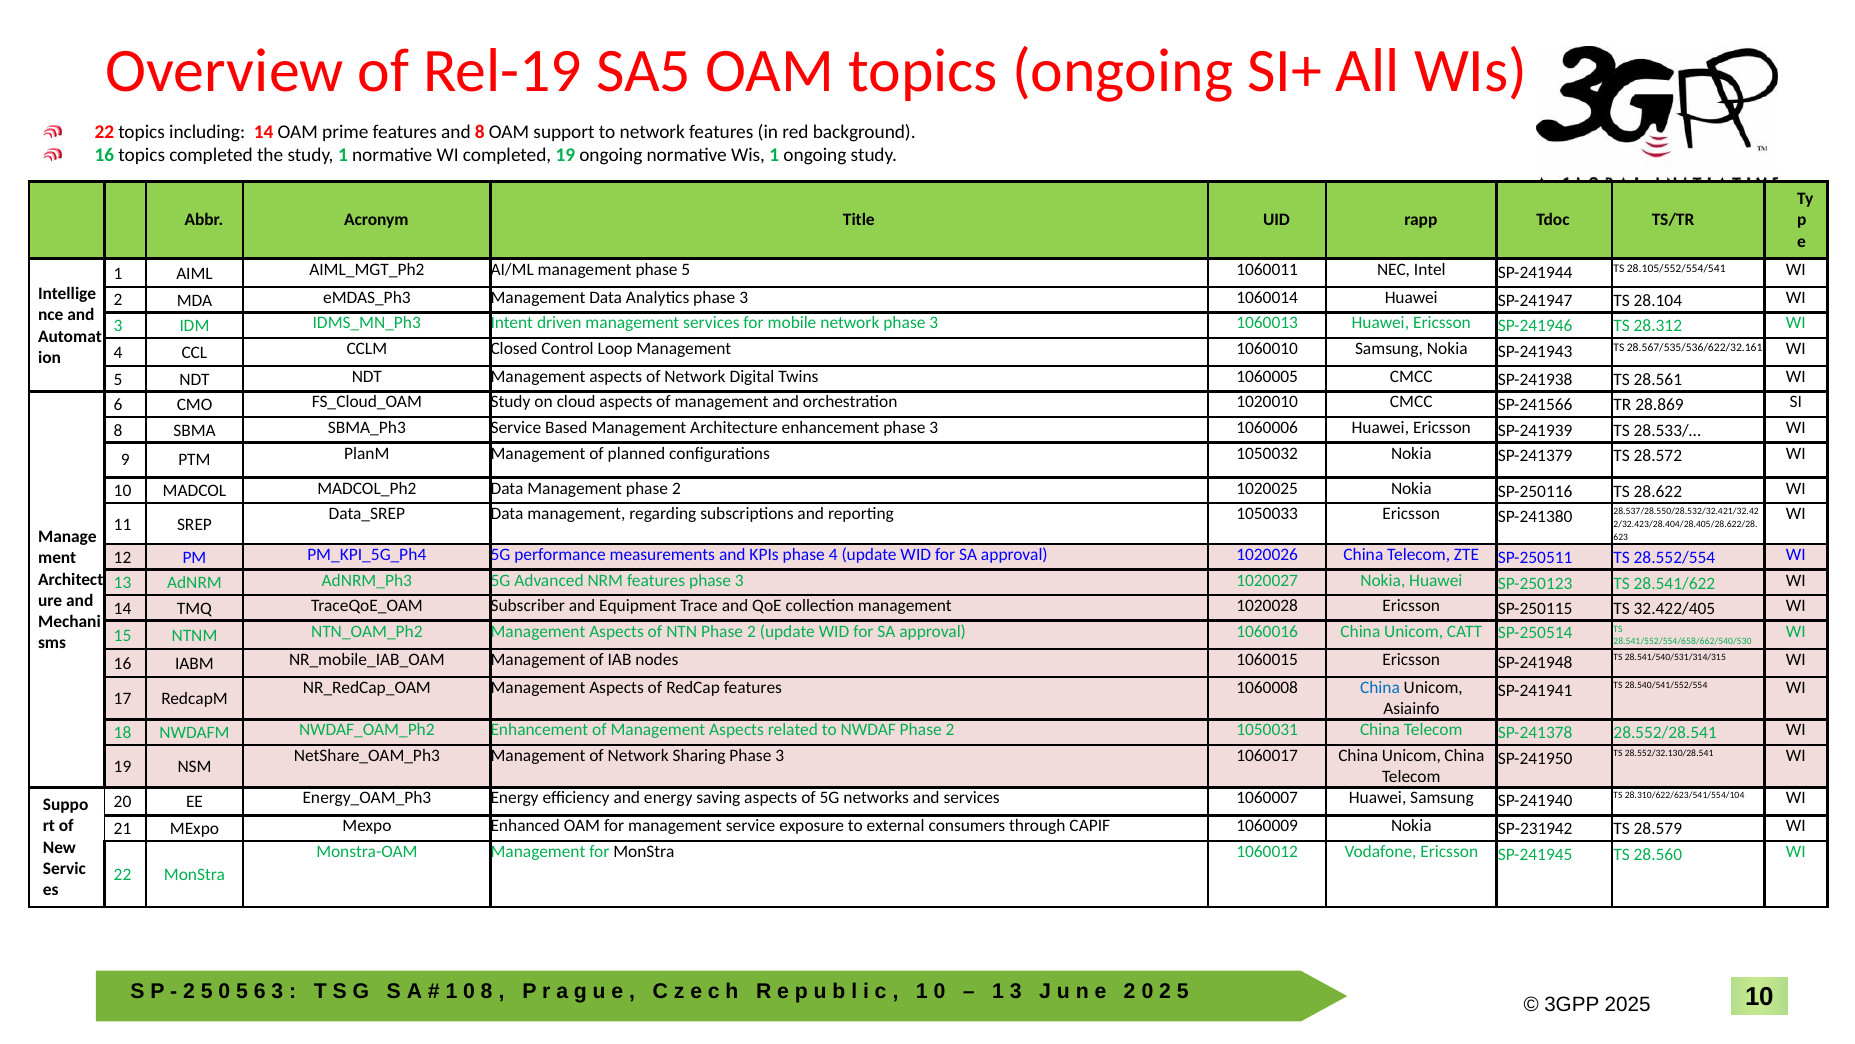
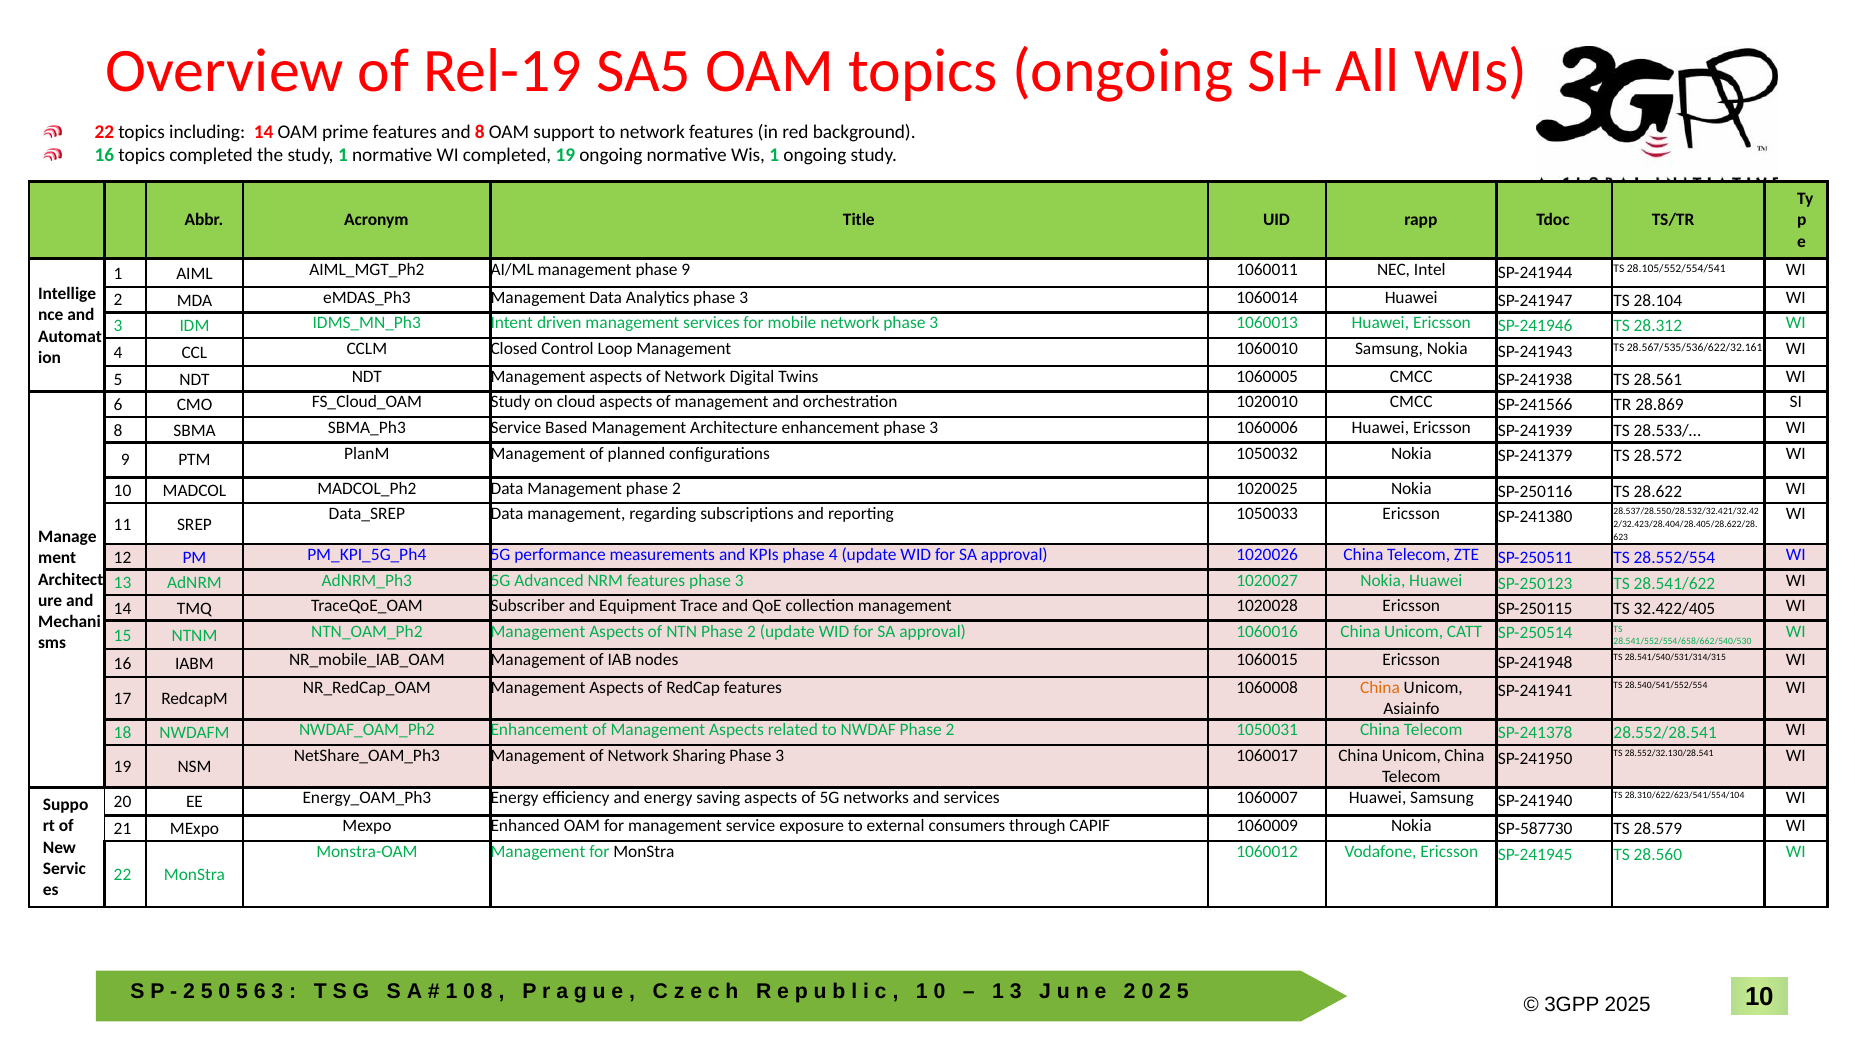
phase 5: 5 -> 9 (686, 269)
China colour: blue -> orange (1380, 687)
SP-231942: SP-231942 -> SP-587730 (1535, 829)
